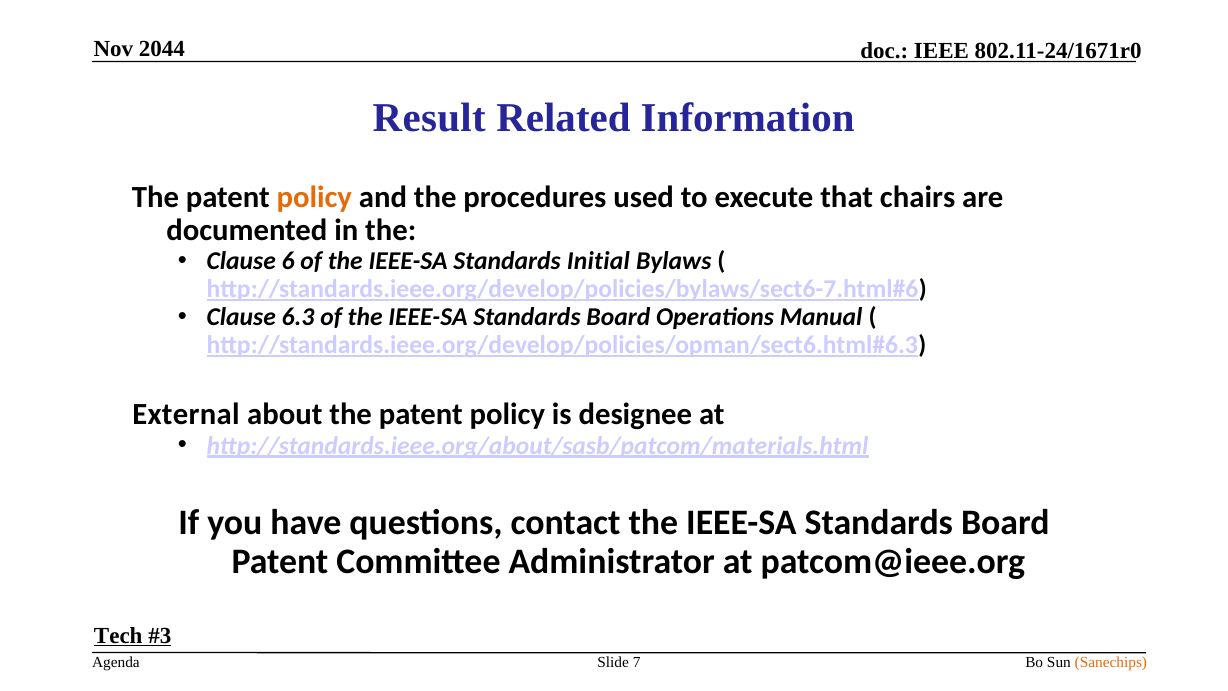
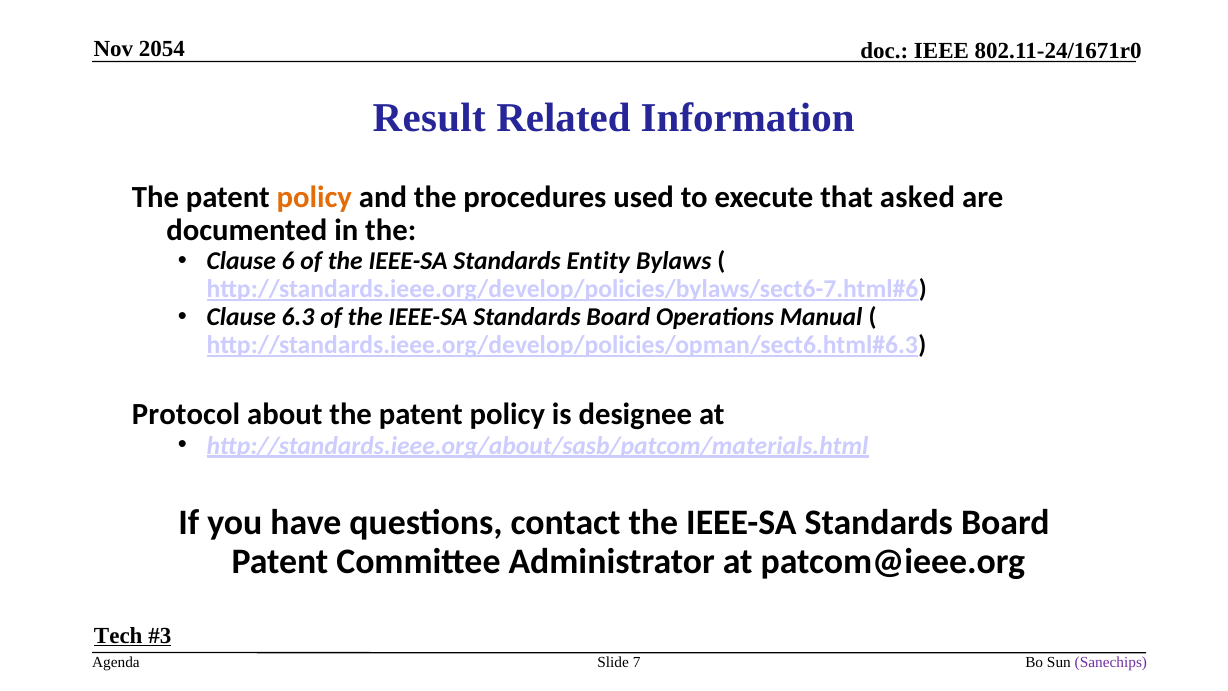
2044: 2044 -> 2054 (162, 49)
chairs: chairs -> asked (917, 197)
Initial: Initial -> Entity (598, 261)
External: External -> Protocol (186, 415)
Sanechips colour: orange -> purple (1111, 662)
